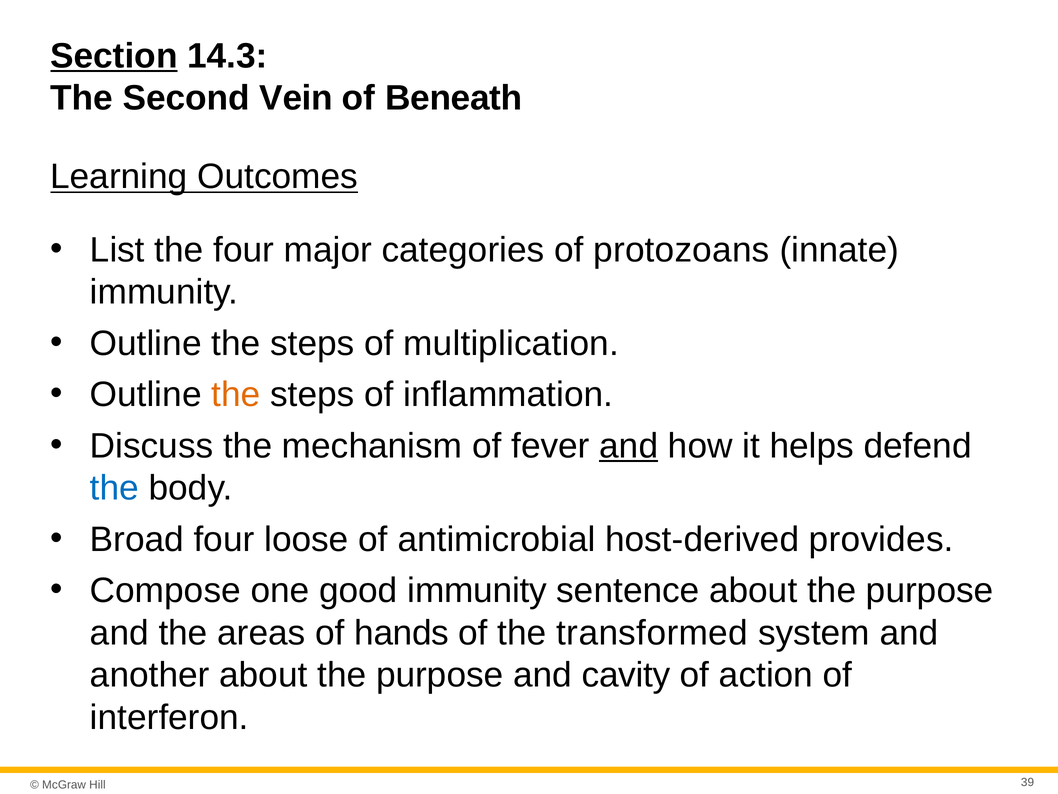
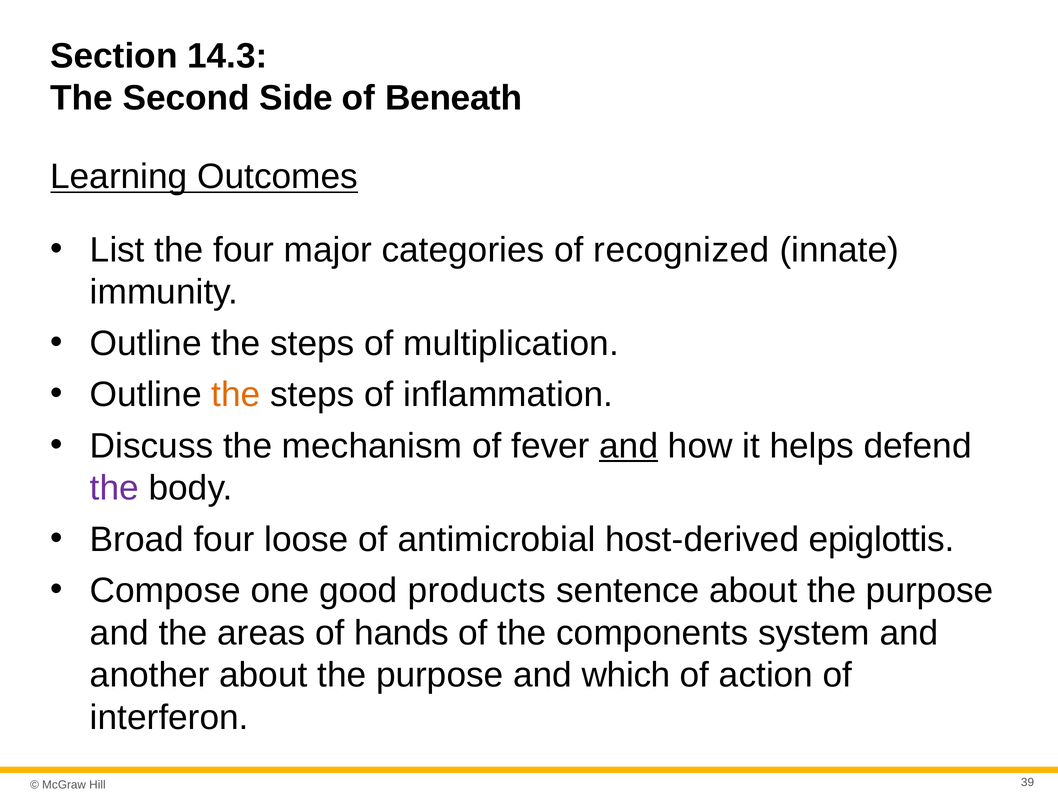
Section underline: present -> none (114, 56)
Vein: Vein -> Side (296, 98)
protozoans: protozoans -> recognized (681, 250)
the colour: blue -> purple (114, 488)
provides: provides -> epiglottis (882, 539)
good immunity: immunity -> products (477, 590)
transformed: transformed -> components (652, 633)
cavity: cavity -> which (626, 675)
